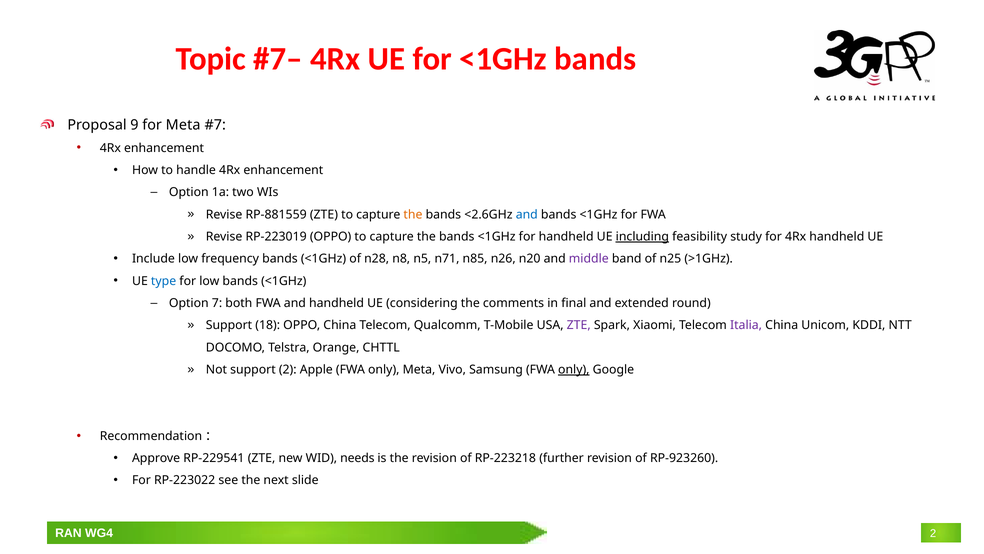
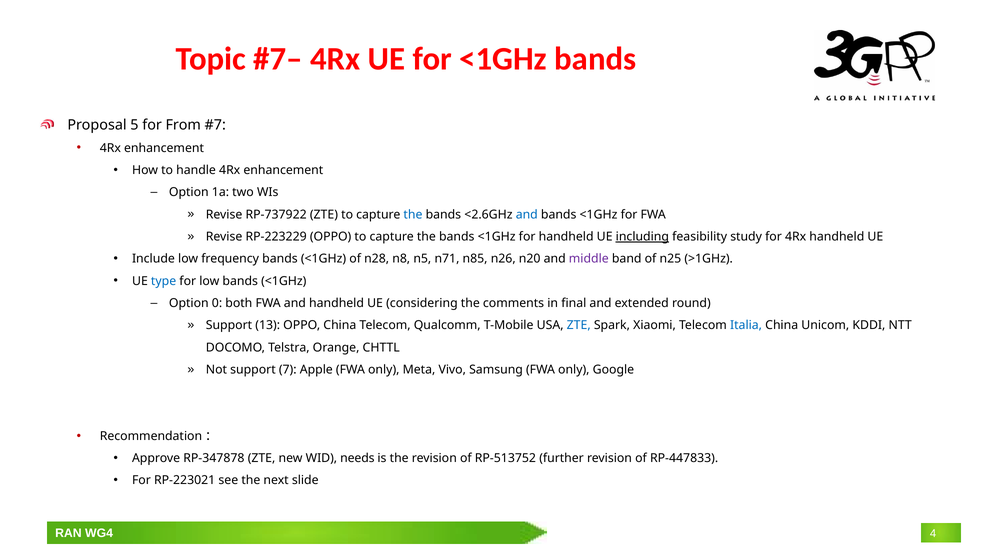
9: 9 -> 5 (134, 125)
for Meta: Meta -> From (183, 125)
RP-881559: RP-881559 -> RP-737922 (276, 214)
the colour: orange -> blue (413, 214)
RP-223019: RP-223019 -> RP-223229 (276, 236)
7: 7 -> 0 (217, 303)
18: 18 -> 13 (268, 325)
ZTE colour: purple -> blue (579, 325)
Italia colour: purple -> blue (746, 325)
support 2: 2 -> 7 (288, 369)
only underline: present -> none (574, 369)
RP-229541: RP-229541 -> RP-347878 (214, 458)
RP-223218: RP-223218 -> RP-513752 (505, 458)
RP-923260: RP-923260 -> RP-447833 (684, 458)
RP-223022: RP-223022 -> RP-223021 (185, 480)
2: 2 -> 4 (933, 533)
